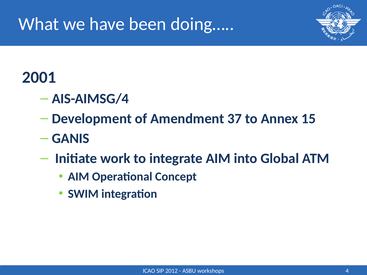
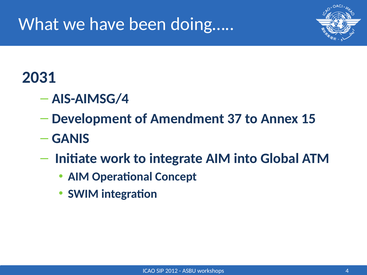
2001: 2001 -> 2031 (39, 77)
